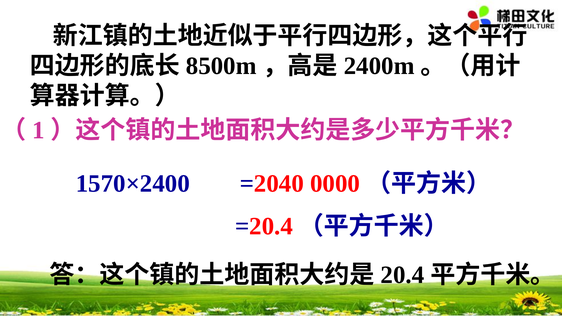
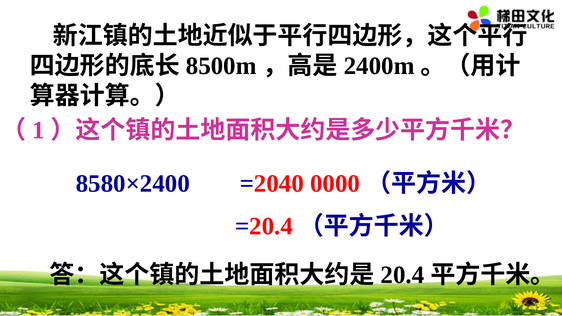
1570×2400: 1570×2400 -> 8580×2400 (133, 184)
